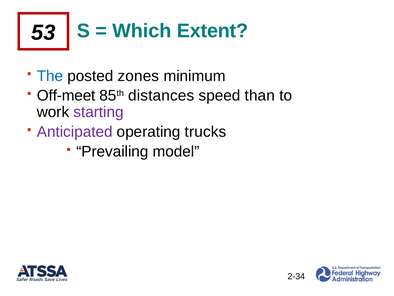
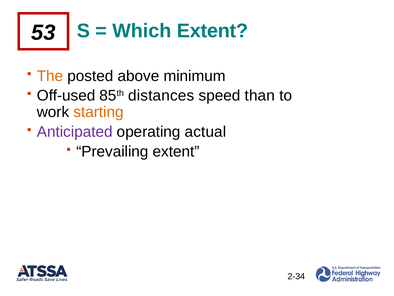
The colour: blue -> orange (50, 76)
zones: zones -> above (138, 76)
Off-meet: Off-meet -> Off-used (66, 95)
starting colour: purple -> orange (98, 112)
trucks: trucks -> actual (206, 132)
Prevailing model: model -> extent (176, 151)
